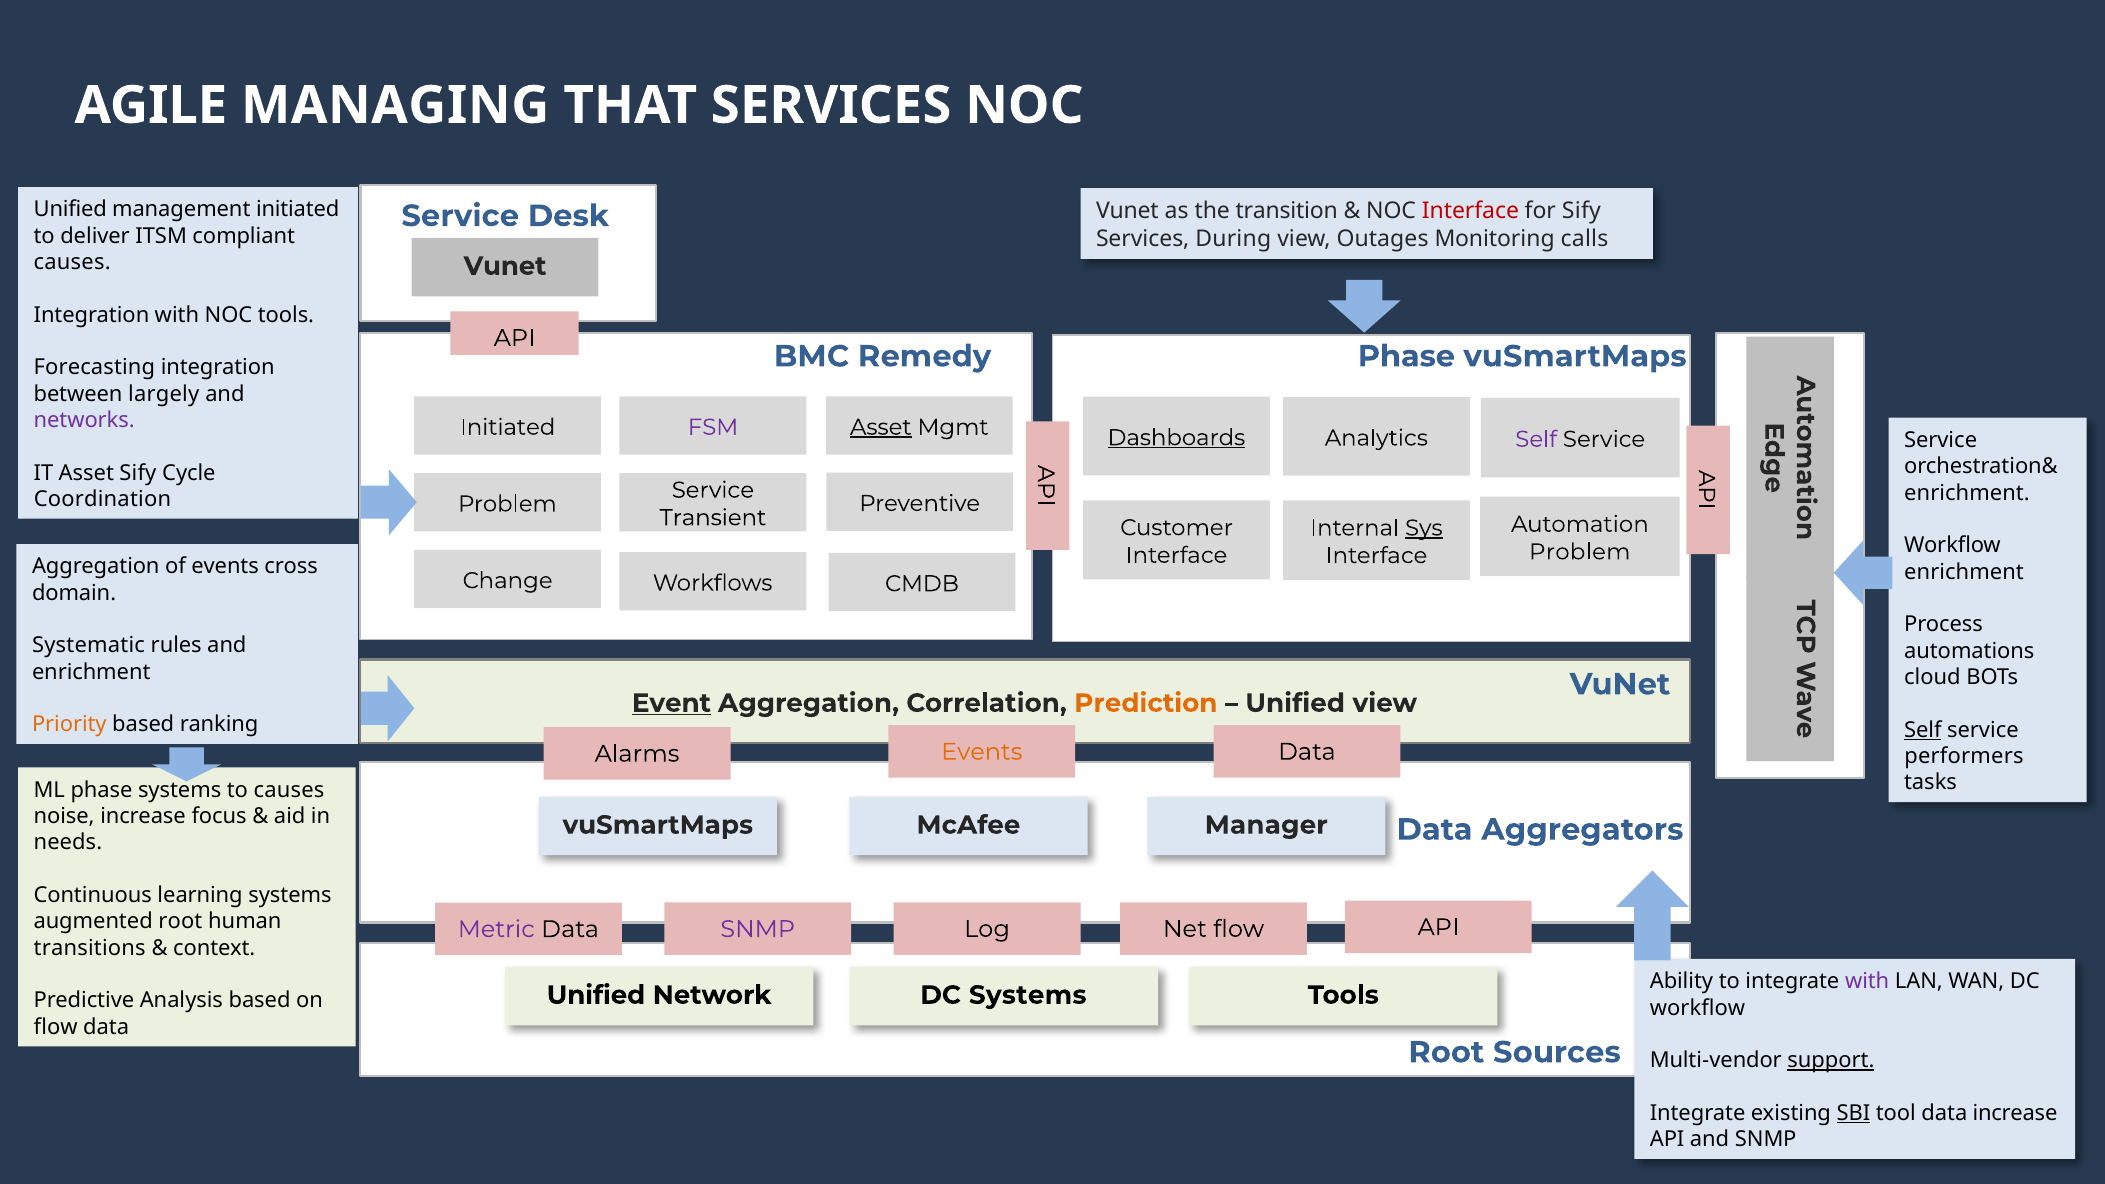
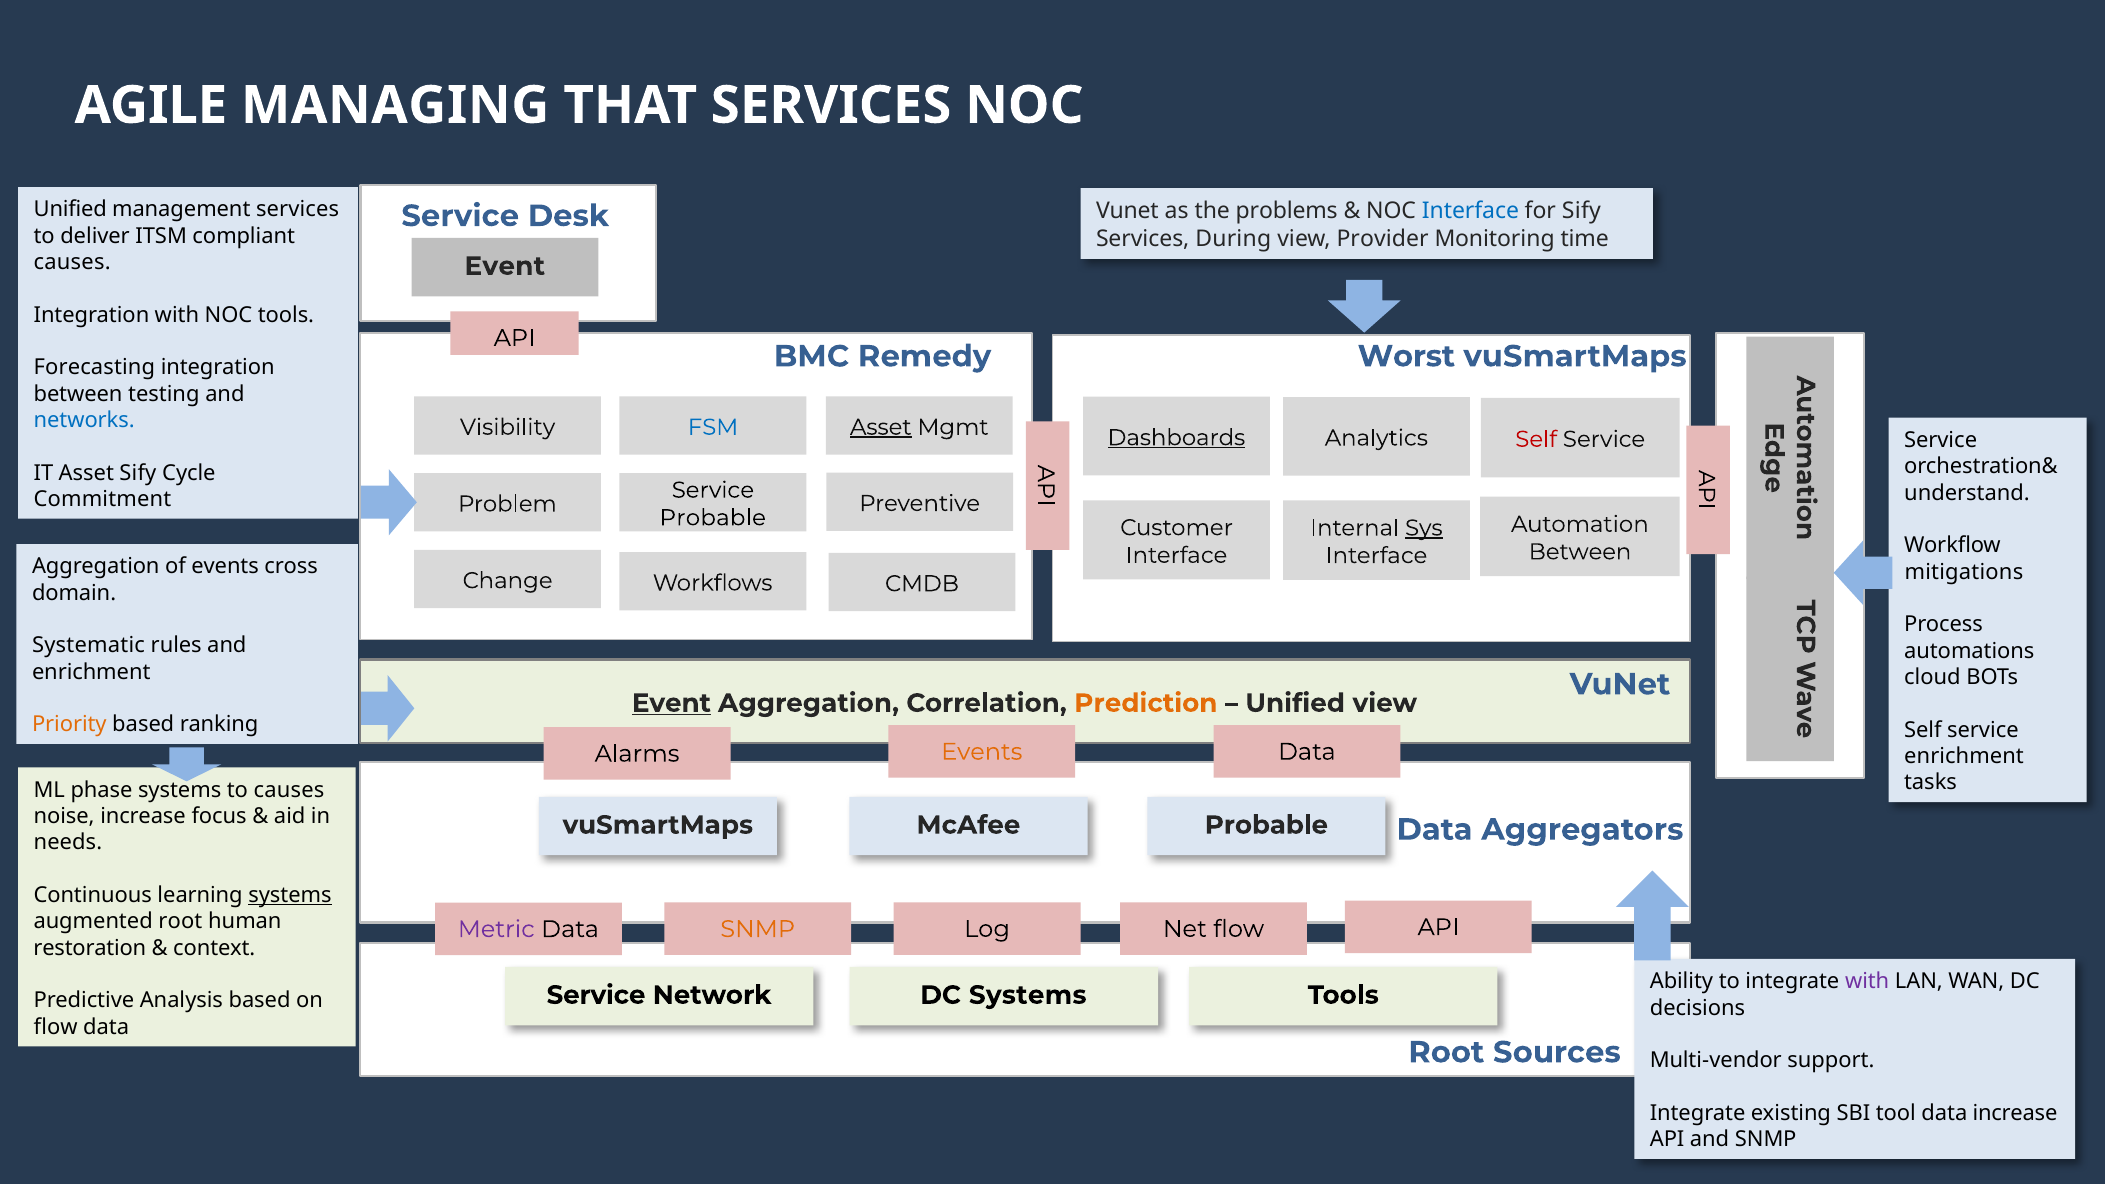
management initiated: initiated -> services (298, 209)
transition: transition -> problems (1287, 211)
Interface colour: red -> blue (1470, 211)
Outages: Outages -> Provider (1383, 239)
calls: calls -> time (1585, 239)
Vunet: Vunet -> Event (505, 266)
Remedy Phase: Phase -> Worst (1406, 356)
largely: largely -> testing (164, 394)
networks colour: purple -> blue (84, 420)
Initiated: Initiated -> Visibility (508, 427)
FSM colour: purple -> blue (713, 427)
Self colour: purple -> red (1536, 439)
enrichment: enrichment -> understand (1967, 493)
Coordination: Coordination -> Commitment (102, 499)
Transient: Transient -> Probable (713, 518)
Problem: Problem -> Between (1580, 552)
enrichment: enrichment -> mitigations (1964, 572)
Self underline: present -> none (1923, 730)
performers: performers -> enrichment (1964, 756)
McAfee Manager: Manager -> Probable (1266, 825)
systems underline: none -> present (290, 895)
SNMP colour: purple -> orange (758, 929)
transitions: transitions -> restoration (90, 948)
Unified: Unified -> Service (596, 995)
workflow: workflow -> decisions (1697, 1008)
support underline: present -> none (1831, 1061)
SBI underline: present -> none (1853, 1113)
